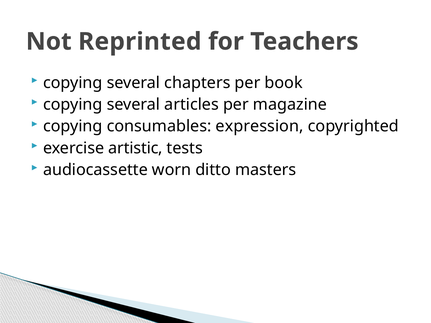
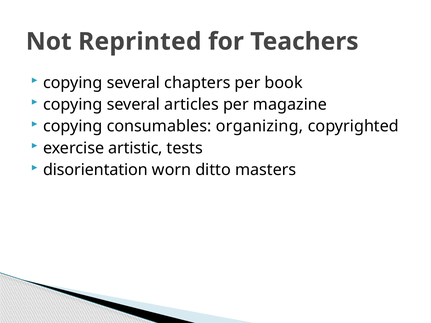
expression: expression -> organizing (260, 126)
audiocassette: audiocassette -> disorientation (95, 170)
